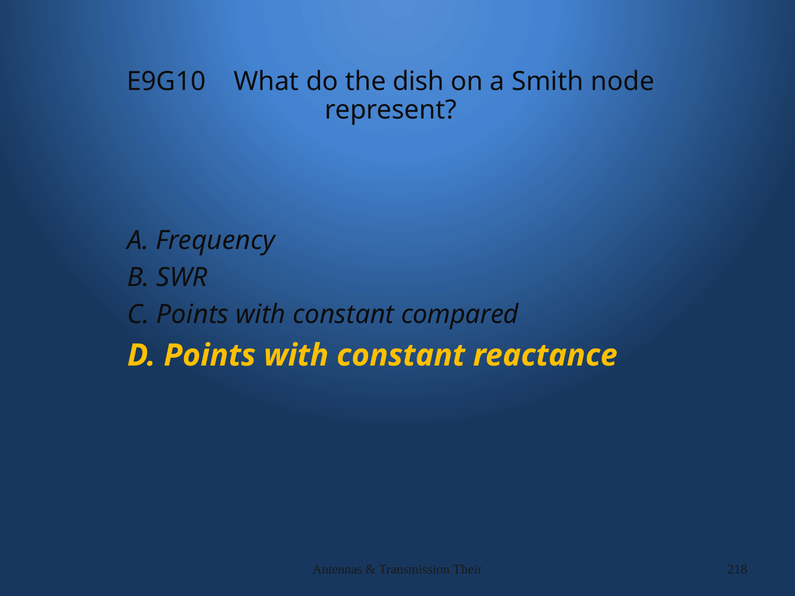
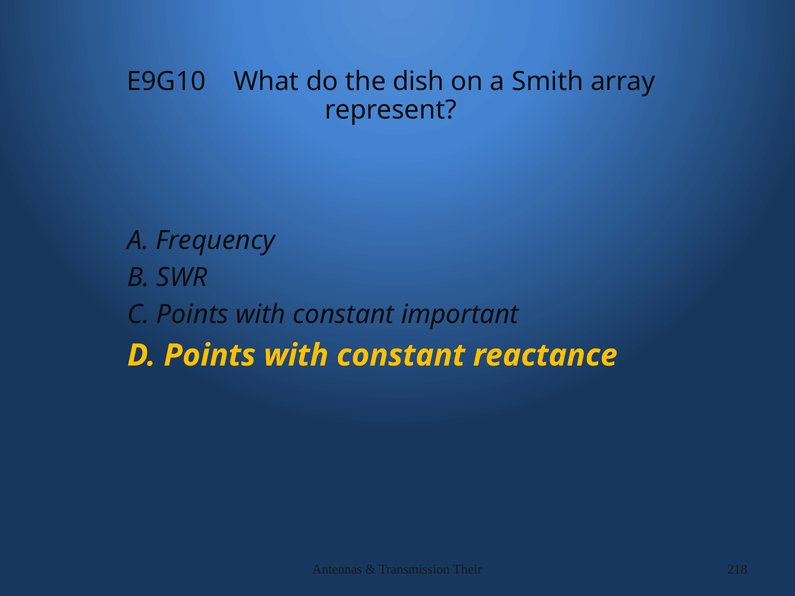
node: node -> array (623, 82)
compared: compared -> important (460, 315)
